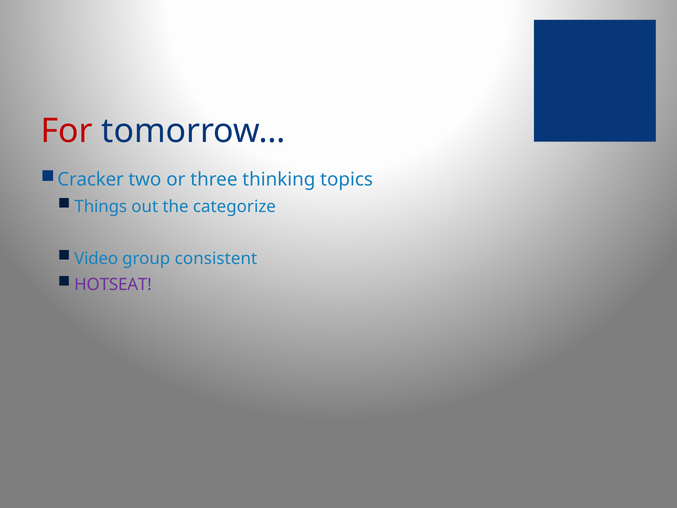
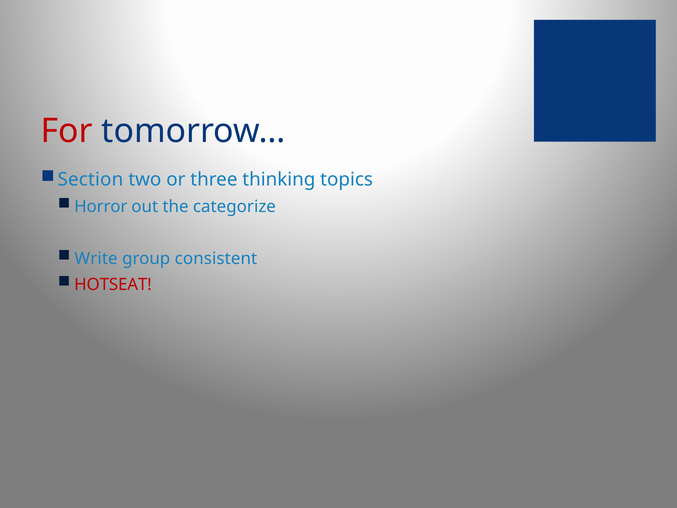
Cracker: Cracker -> Section (90, 180)
Things: Things -> Horror (101, 207)
Video: Video -> Write (96, 258)
HOTSEAT colour: purple -> red (113, 284)
